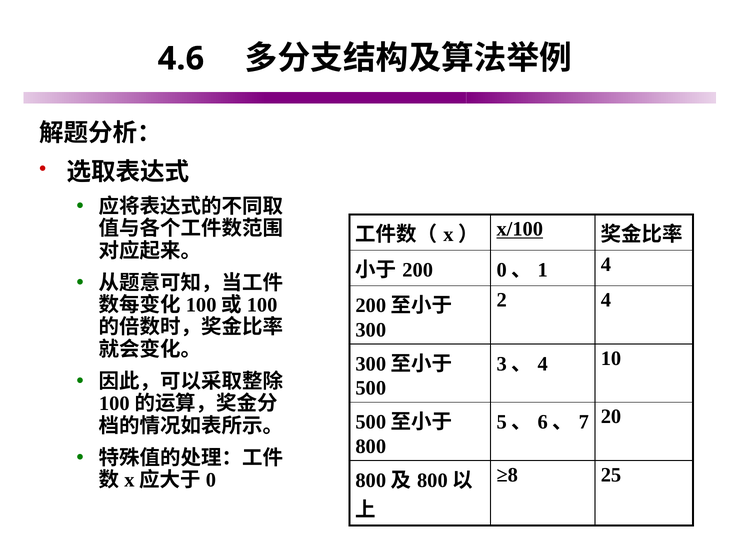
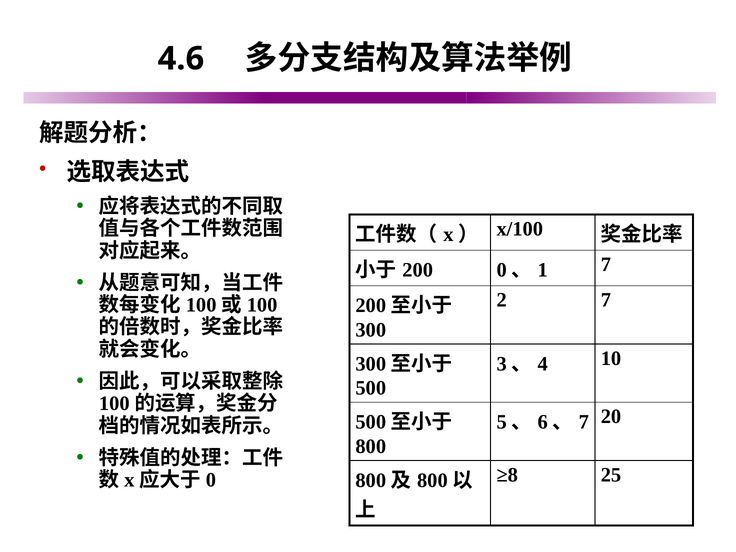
x/100 underline: present -> none (520, 229)
4: 4 -> 7 (606, 265)
2 4: 4 -> 7 (606, 300)
